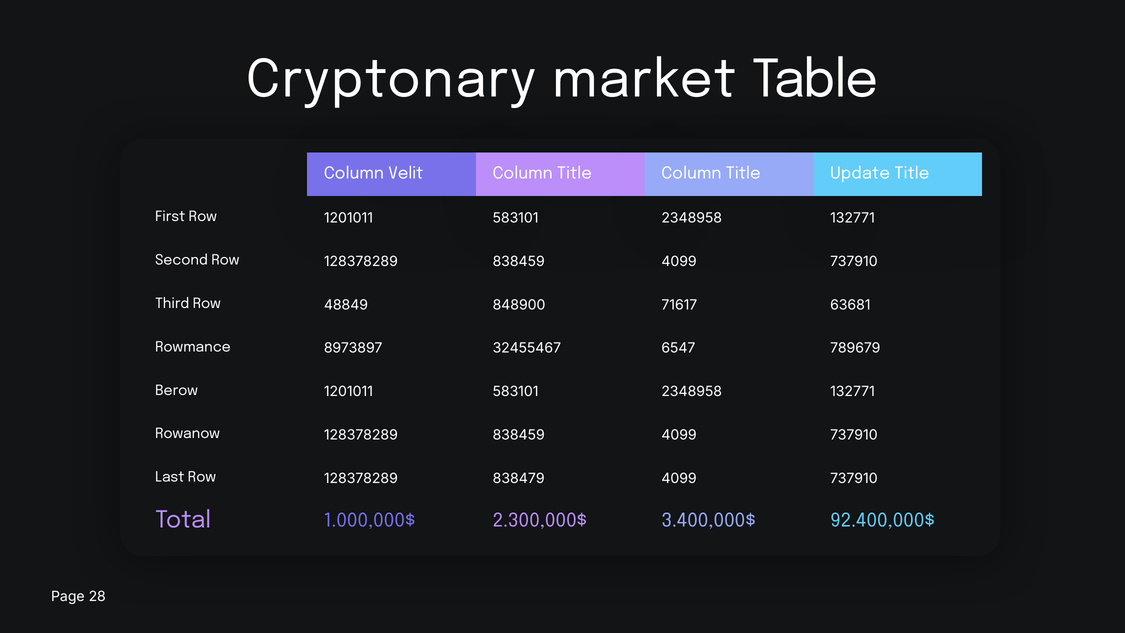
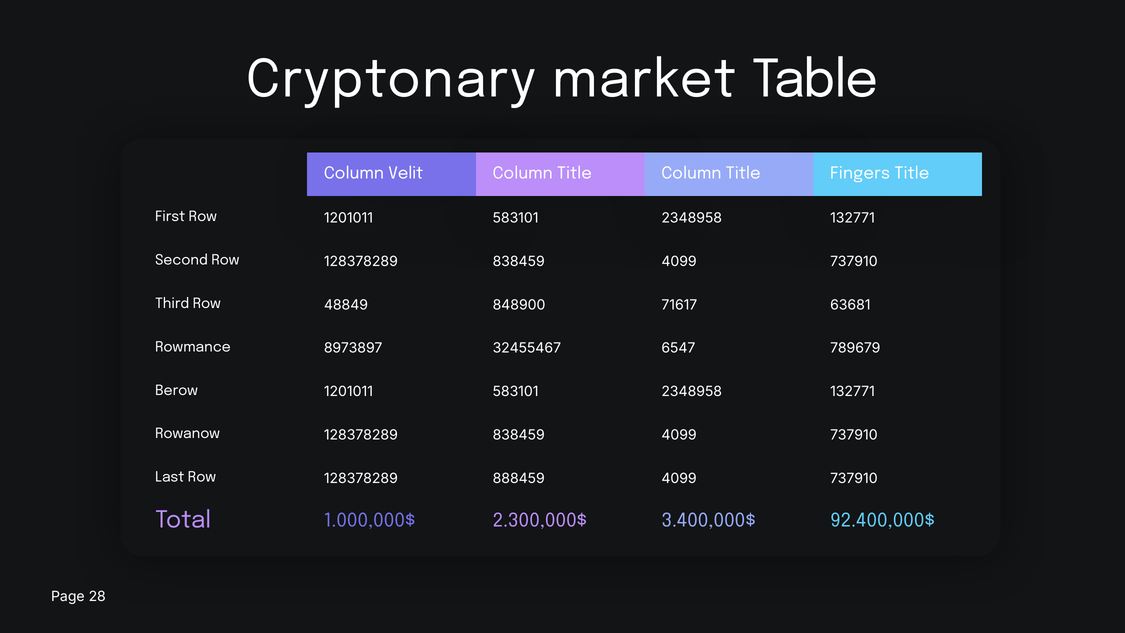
Update: Update -> Fingers (860, 173)
838479: 838479 -> 888459 (519, 478)
